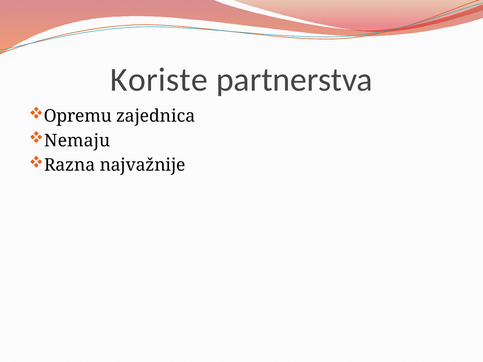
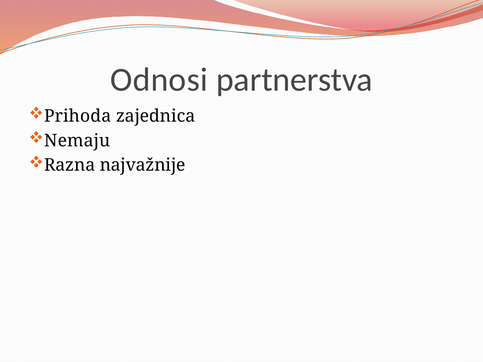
Koriste: Koriste -> Odnosi (159, 80)
Opremu: Opremu -> Prihoda (78, 116)
